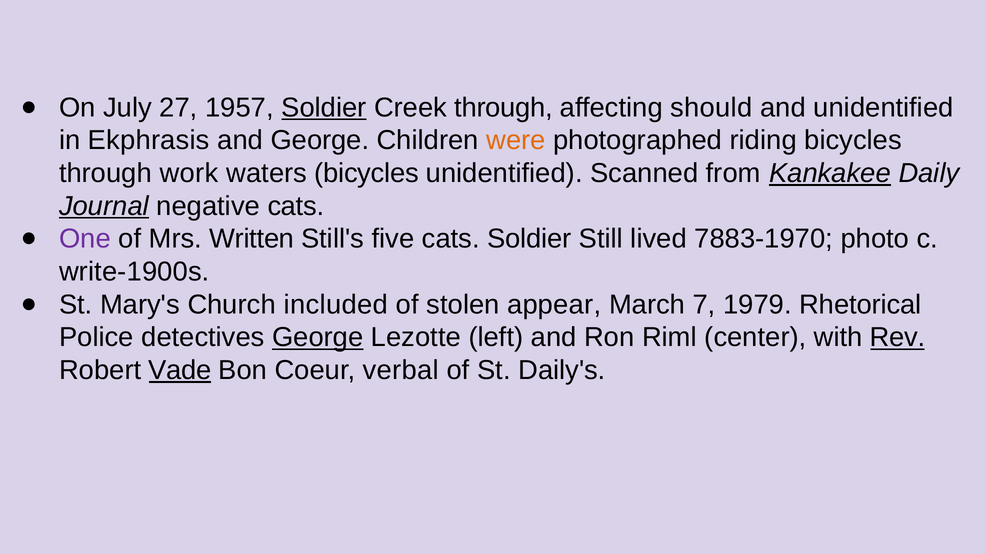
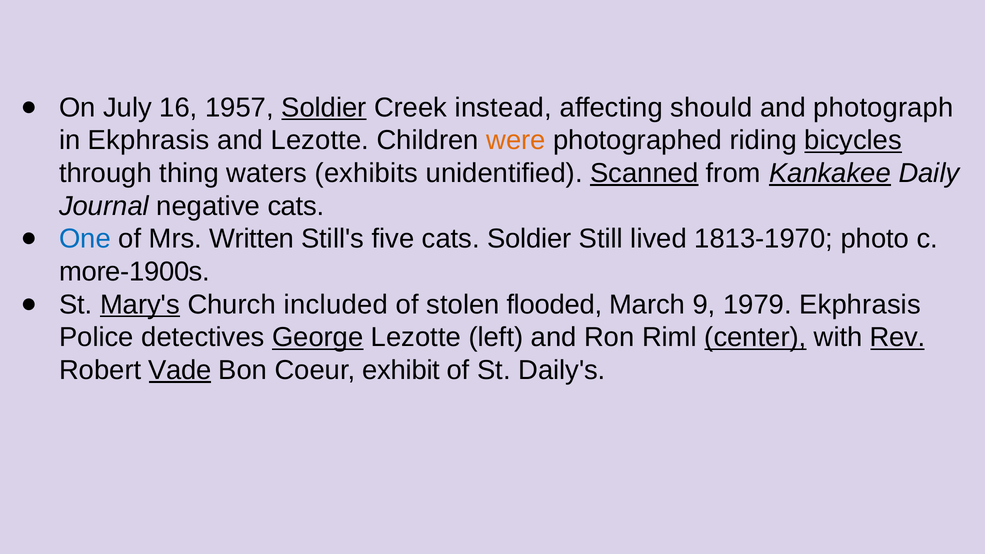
27: 27 -> 16 (179, 108)
Creek through: through -> instead (503, 108)
and unidentified: unidentified -> photograph (883, 108)
and George: George -> Lezotte (320, 140)
bicycles underline: none -> present (853, 140)
work: work -> thing (189, 173)
waters bicycles: bicycles -> exhibits (366, 173)
Scanned underline: none -> present (644, 173)
Journal underline: present -> none (104, 206)
One colour: purple -> blue (85, 239)
7883-1970: 7883-1970 -> 1813-1970 (764, 239)
write-1900s: write-1900s -> more-1900s (135, 272)
Mary's underline: none -> present (140, 305)
appear: appear -> flooded (554, 305)
7: 7 -> 9 (704, 305)
1979 Rhetorical: Rhetorical -> Ekphrasis (860, 305)
center underline: none -> present (755, 337)
verbal: verbal -> exhibit (401, 370)
